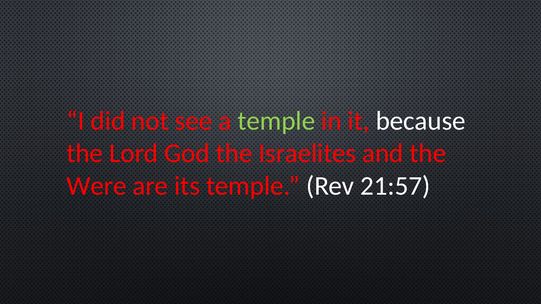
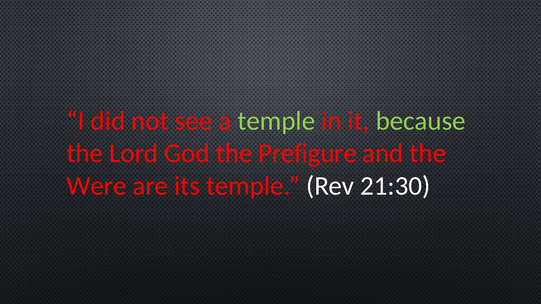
because colour: white -> light green (421, 121)
Israelites: Israelites -> Prefigure (307, 154)
21:57: 21:57 -> 21:30 (395, 186)
